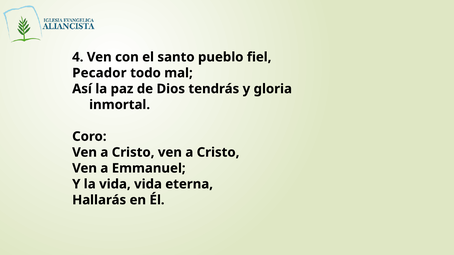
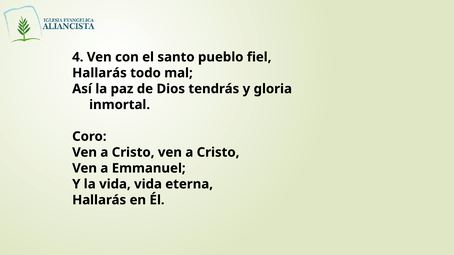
Pecador: Pecador -> Hallarás (99, 73)
